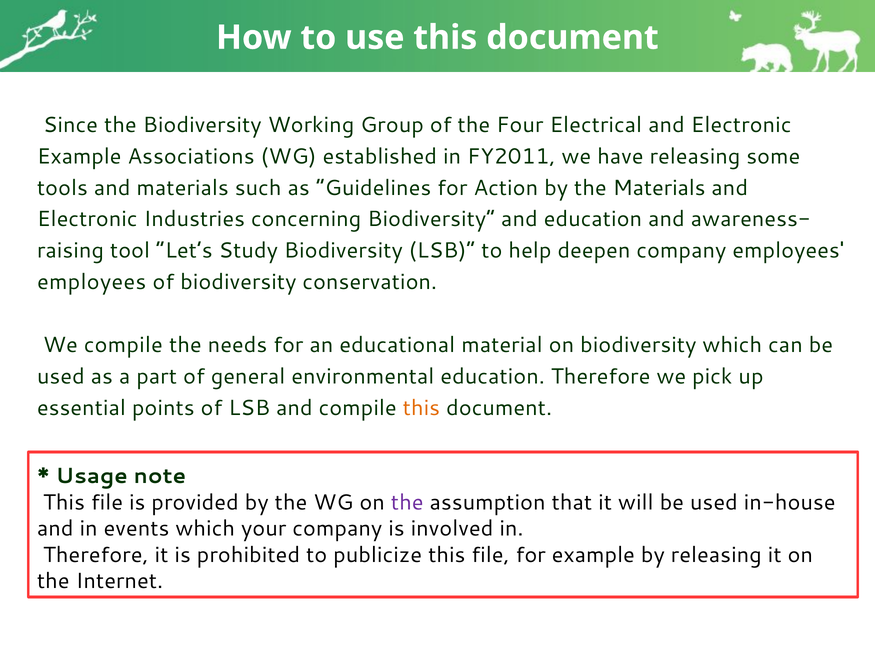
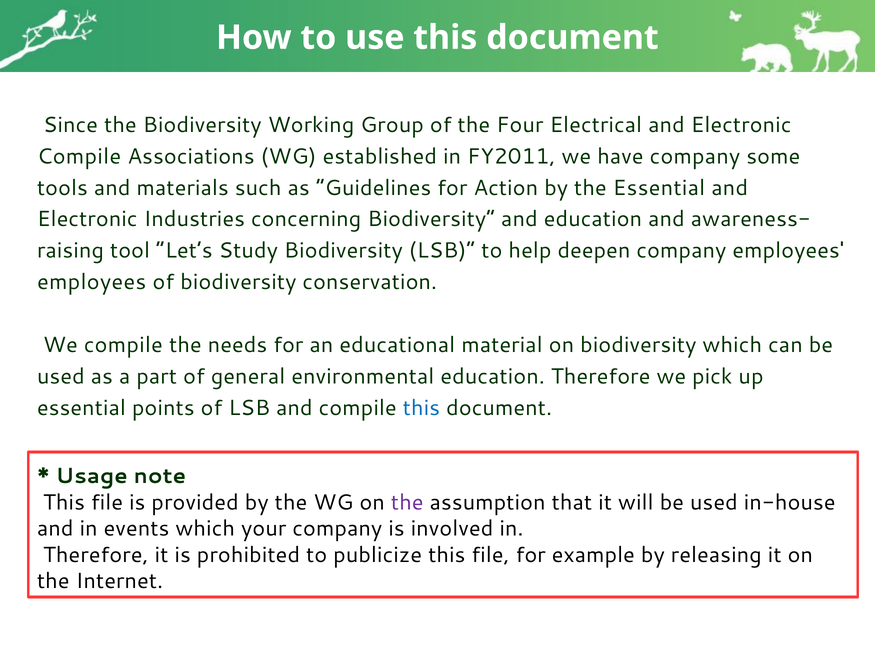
Example: Example -> Compile (79, 156)
have releasing: releasing -> company (695, 156)
the Materials: Materials -> Essential (659, 188)
this colour: orange -> blue (421, 408)
